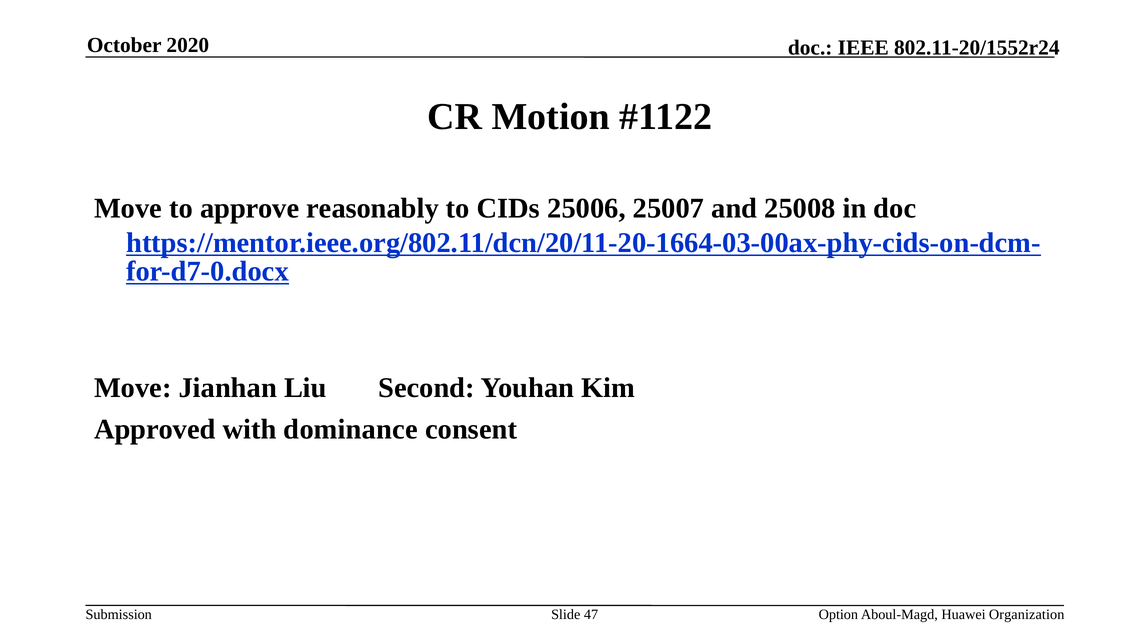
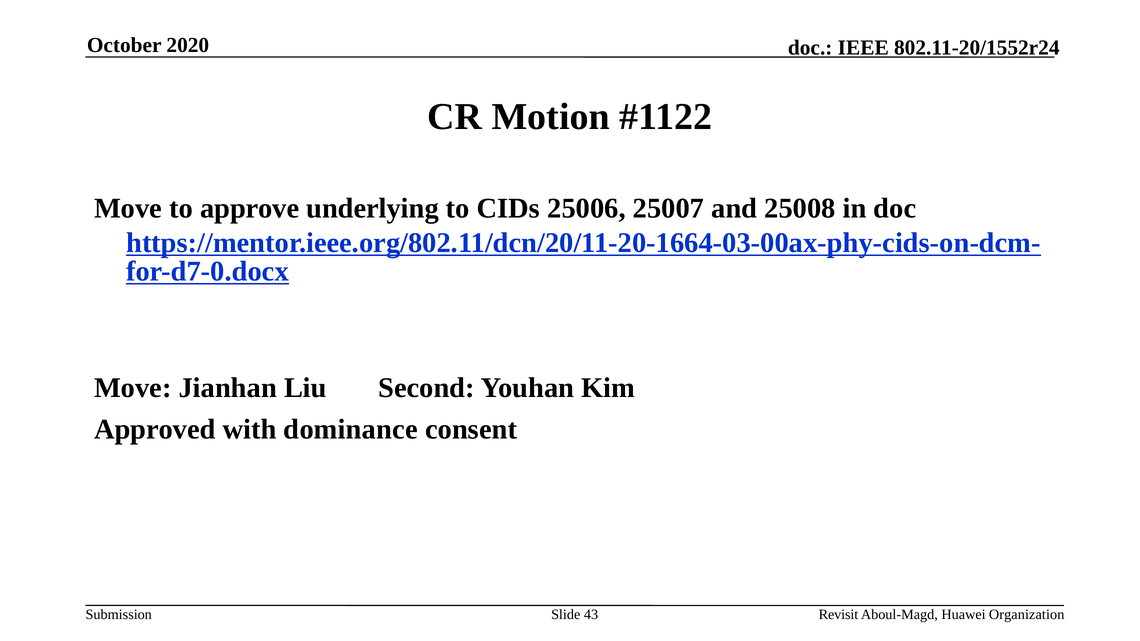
reasonably: reasonably -> underlying (373, 209)
47: 47 -> 43 (591, 615)
Option: Option -> Revisit (838, 615)
